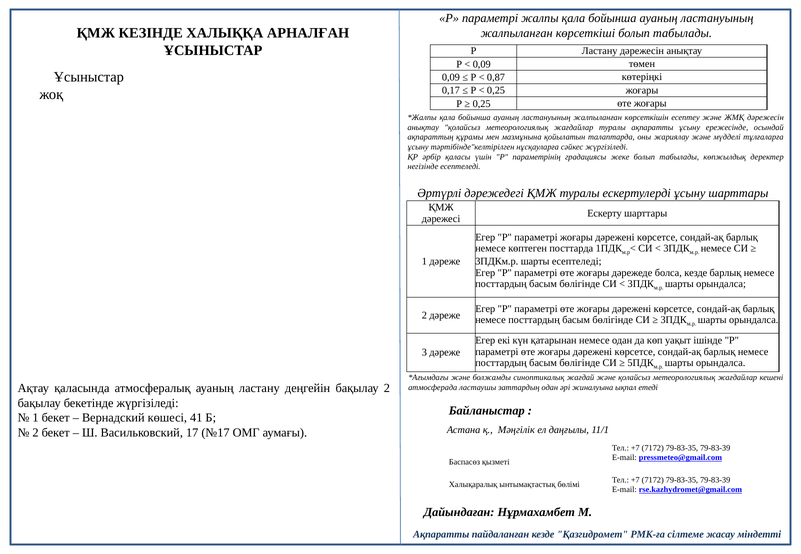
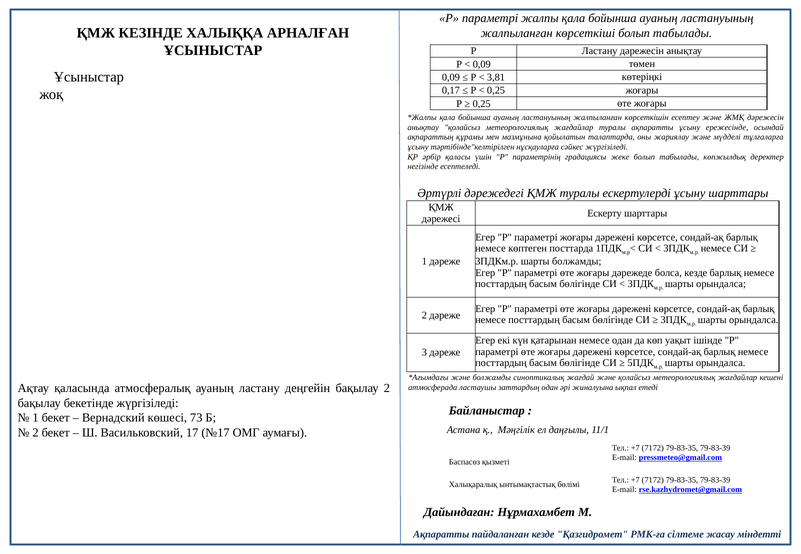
0,87: 0,87 -> 3,81 (496, 77)
шарты есептеледі: есептеледі -> болжамды (577, 262)
41: 41 -> 73 (196, 418)
